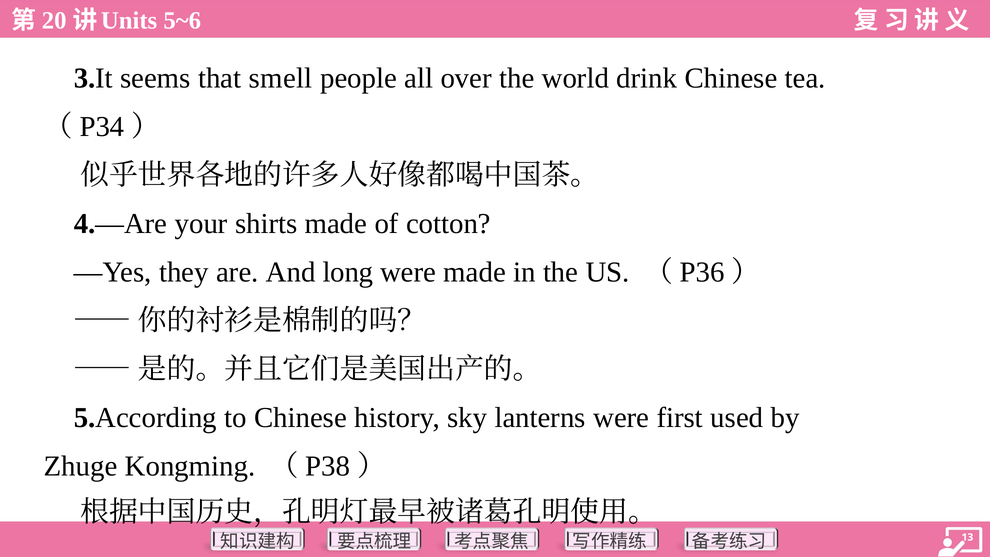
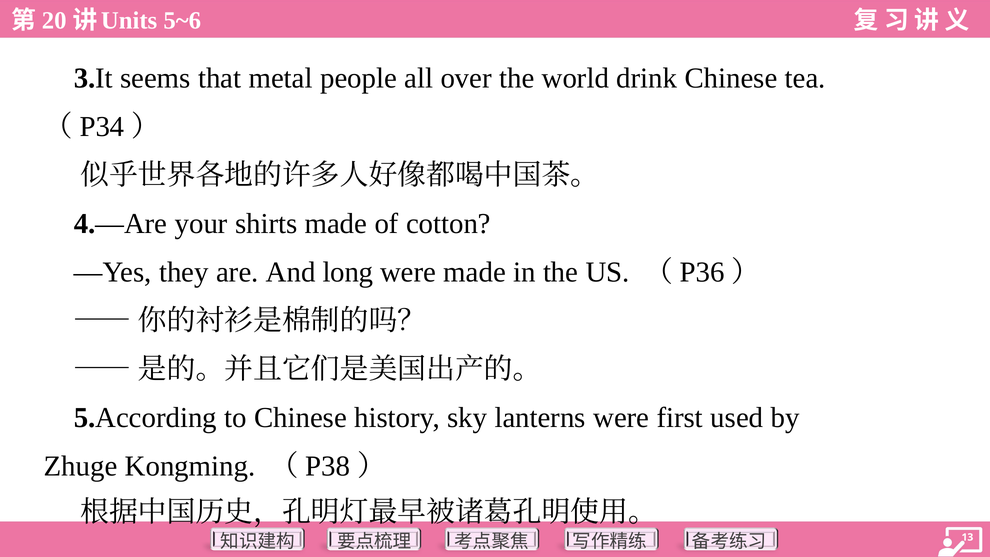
smell: smell -> metal (281, 78)
